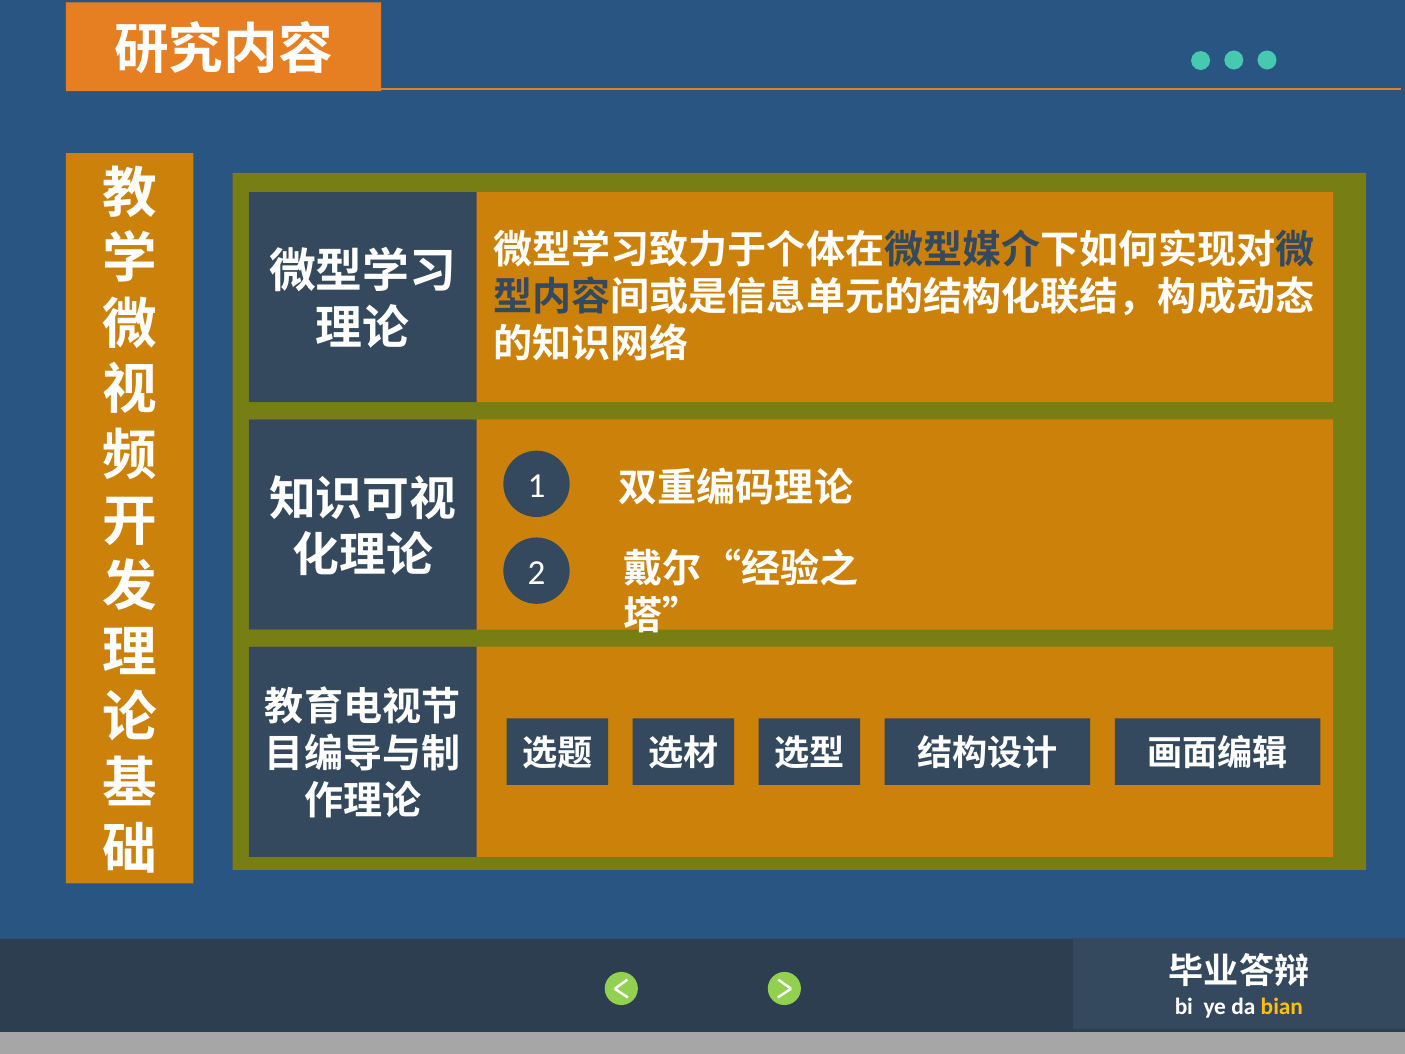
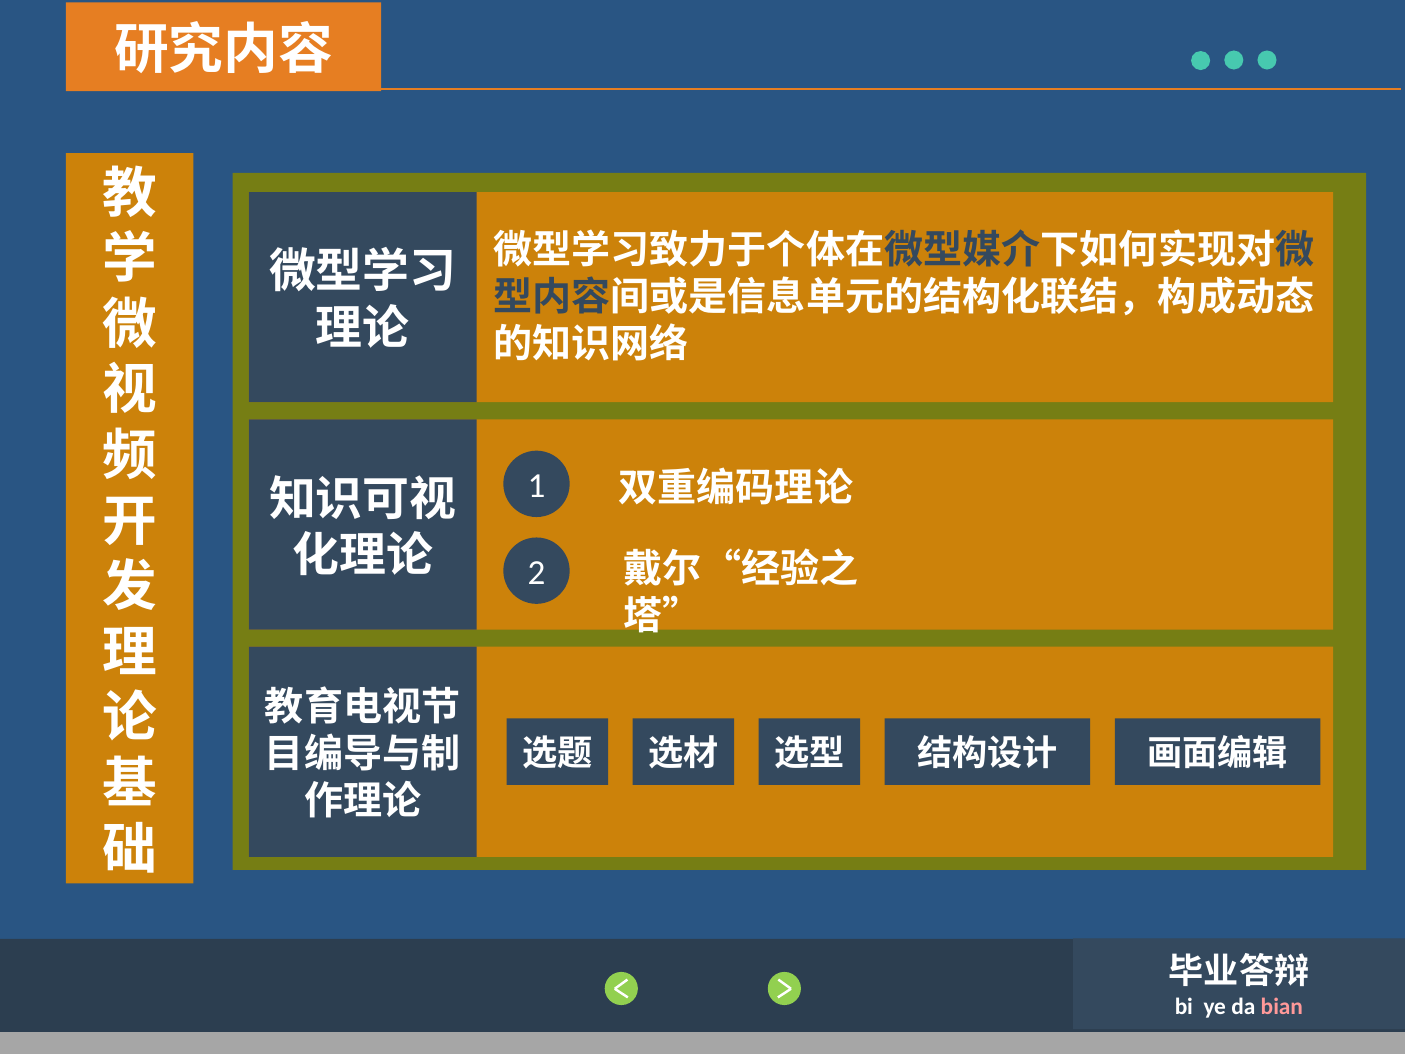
bian colour: yellow -> pink (1282, 1006)
